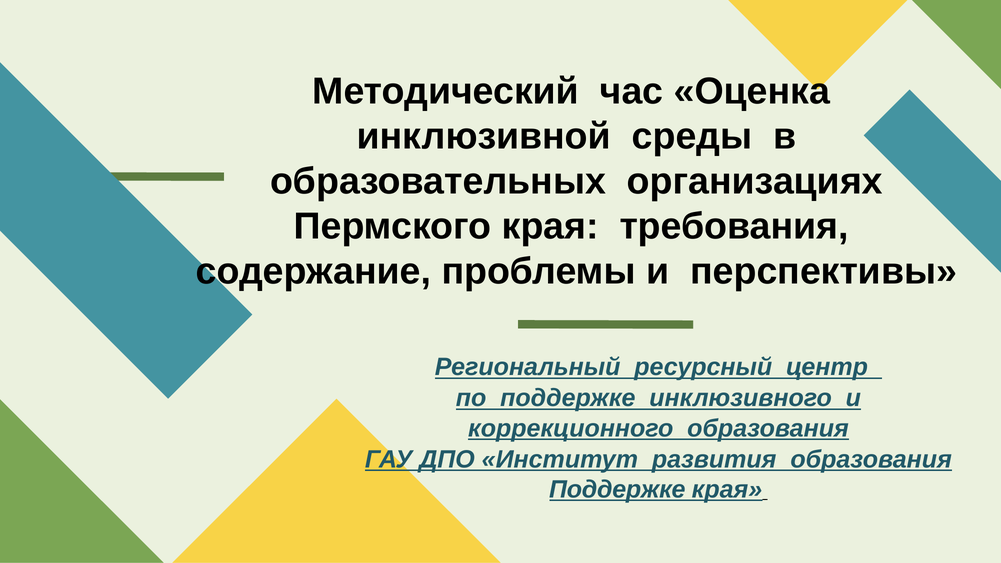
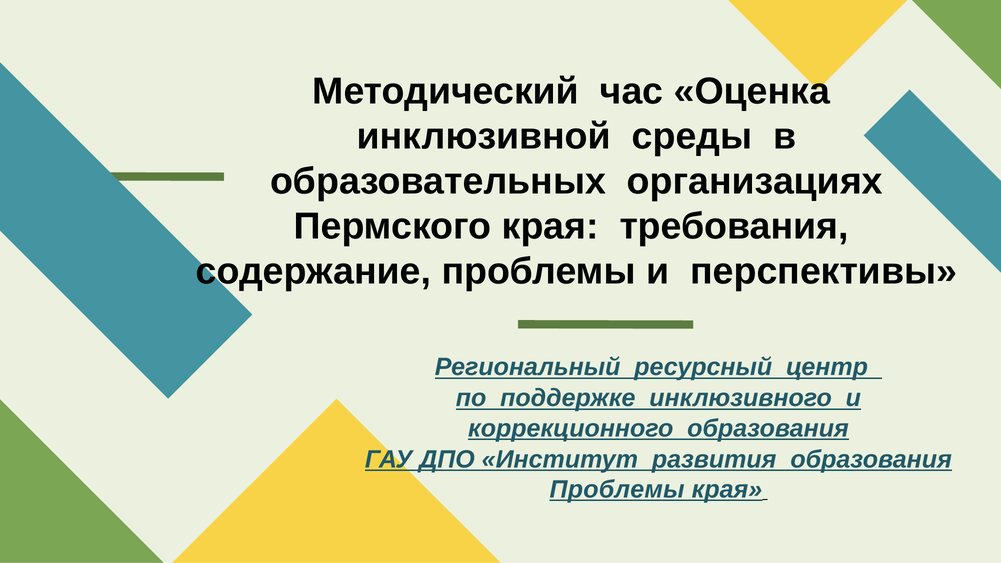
Поддержке: Поддержке -> Проблемы (617, 489)
